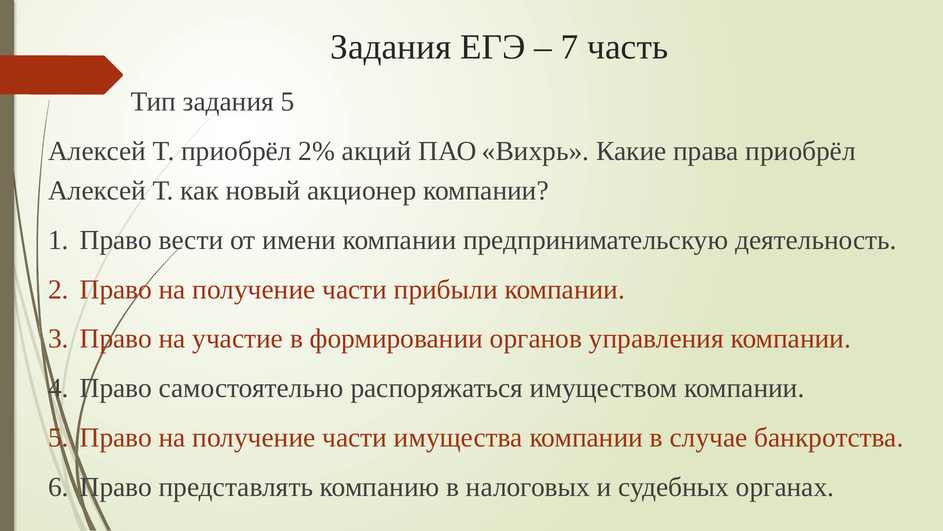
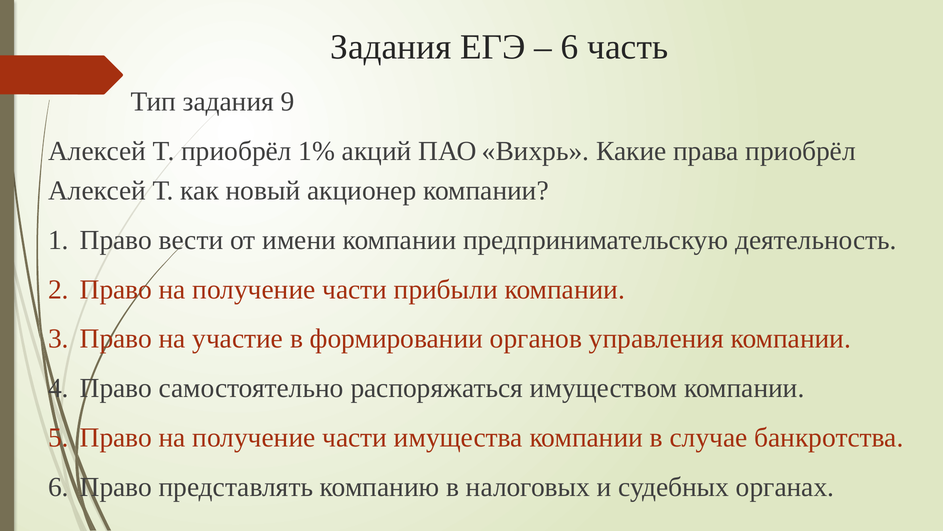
7: 7 -> 6 (570, 47)
задания 5: 5 -> 9 (288, 102)
2%: 2% -> 1% (317, 151)
